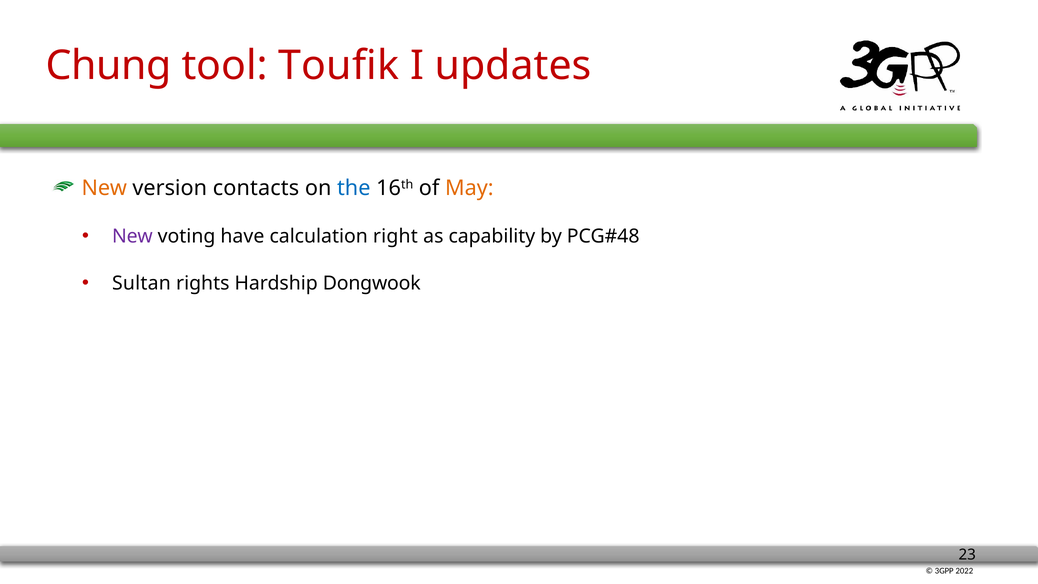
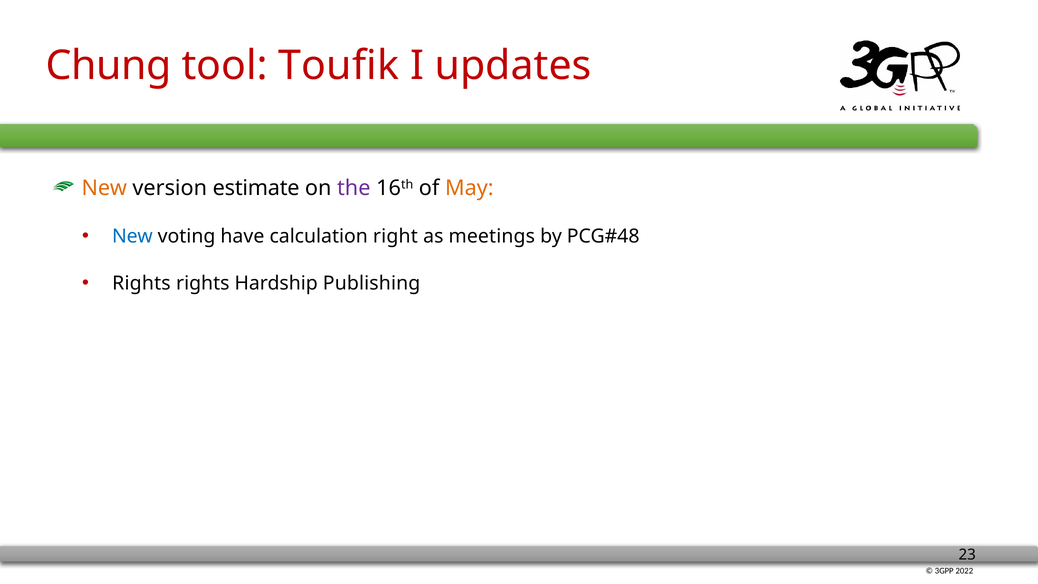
contacts: contacts -> estimate (256, 188)
the colour: blue -> purple (354, 188)
New colour: purple -> blue (132, 236)
capability: capability -> meetings (492, 236)
Sultan: Sultan -> Rights (141, 283)
Dongwook: Dongwook -> Publishing (372, 283)
